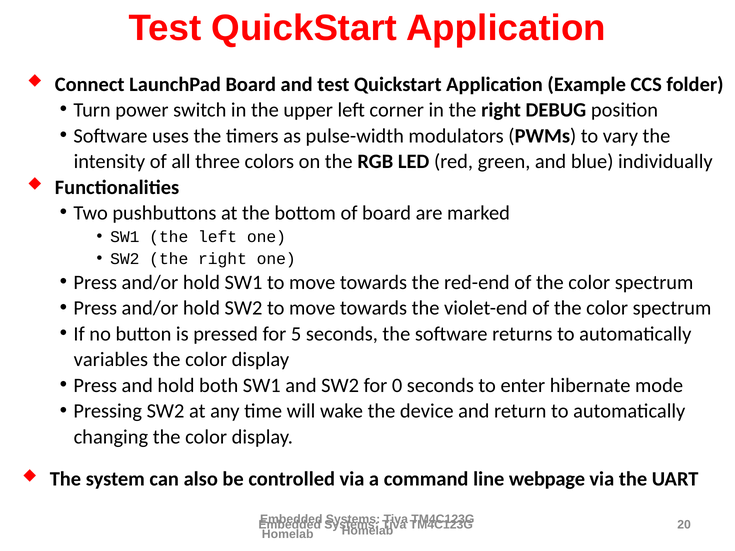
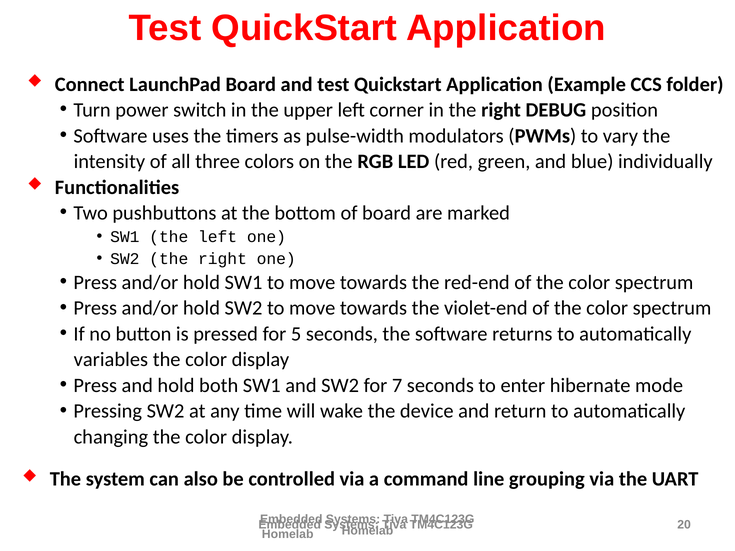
0: 0 -> 7 (397, 386)
webpage: webpage -> grouping (547, 479)
